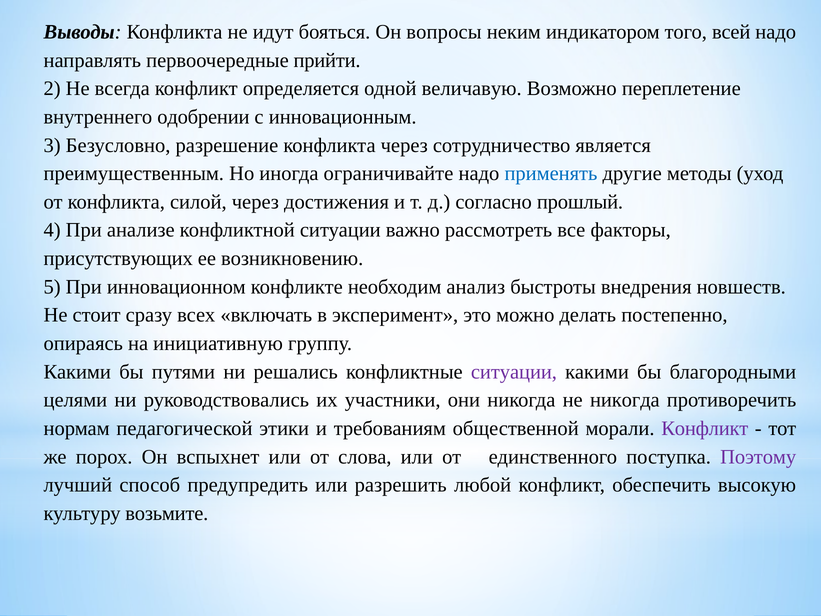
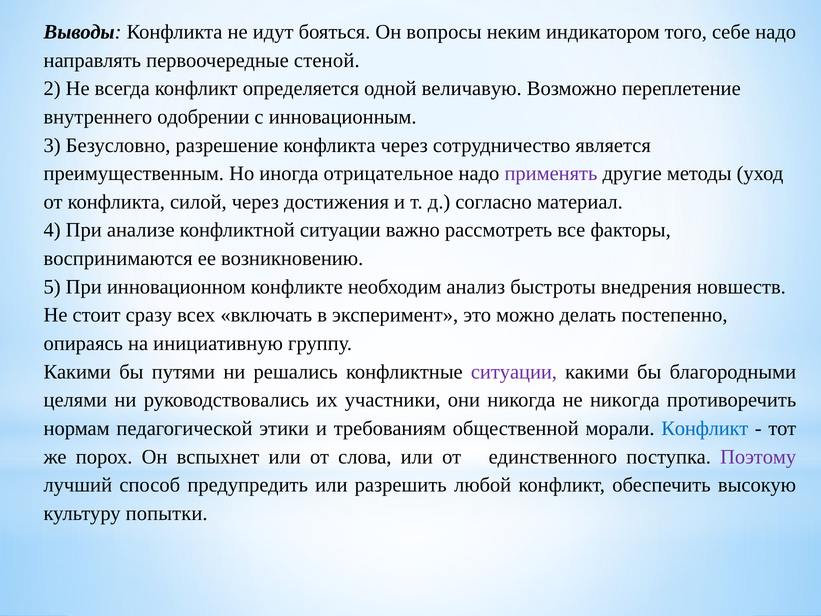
всей: всей -> себе (731, 32)
прийти: прийти -> стеной (327, 60)
ограничивайте: ограничивайте -> отрицательное (388, 173)
применять colour: blue -> purple (551, 173)
прошлый: прошлый -> материал (580, 202)
присутствующих: присутствующих -> воспринимаются (118, 258)
Конфликт colour: purple -> blue (705, 428)
возьмите: возьмите -> попытки (167, 513)
